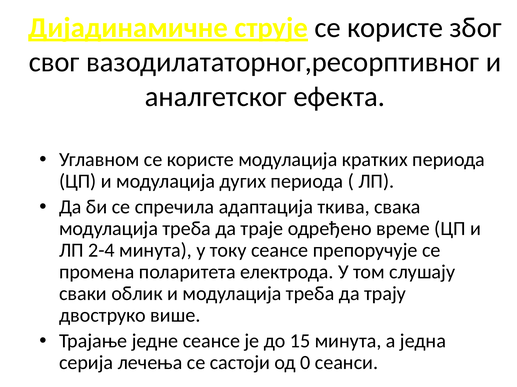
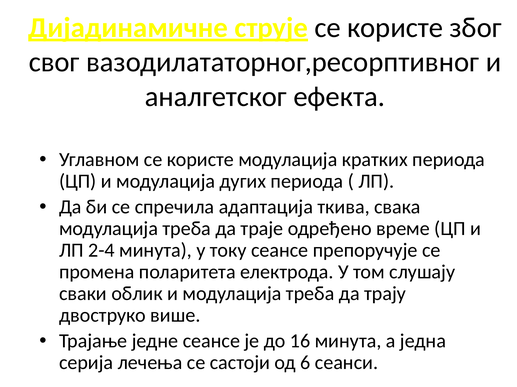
15: 15 -> 16 (300, 342)
0: 0 -> 6 (305, 363)
